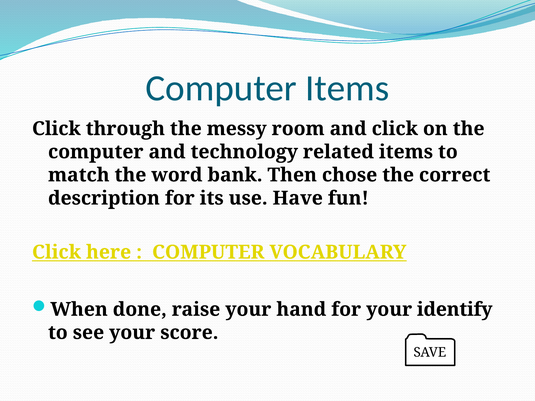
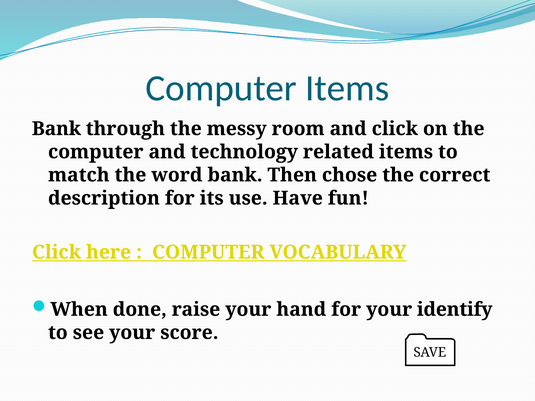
Click: Click -> Bank (56, 129)
